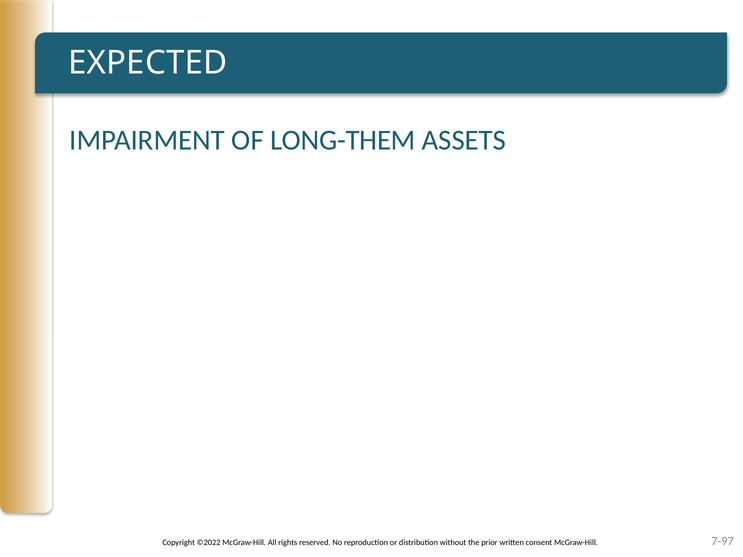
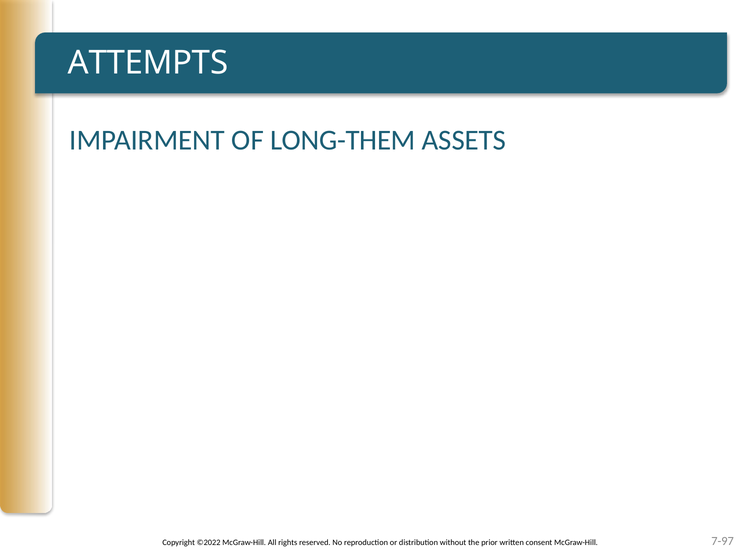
EXPECTED: EXPECTED -> ATTEMPTS (148, 63)
